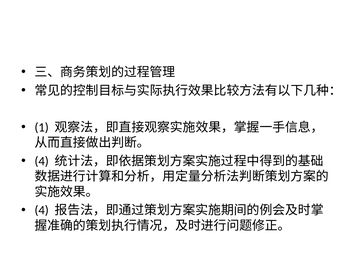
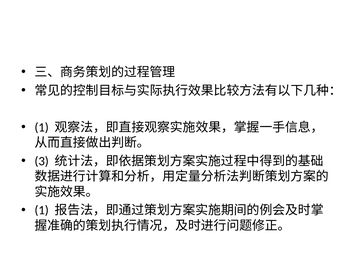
4: 4 -> 3 (42, 162)
4: 4 -> 1 (42, 211)
